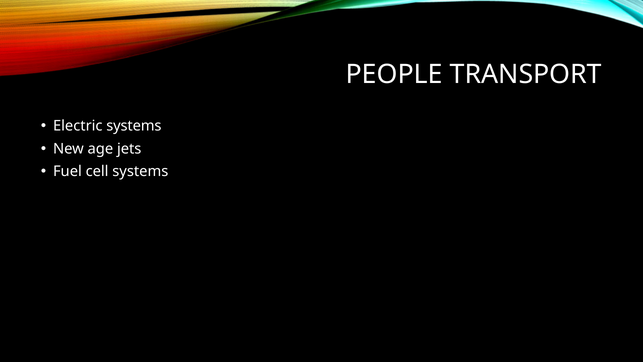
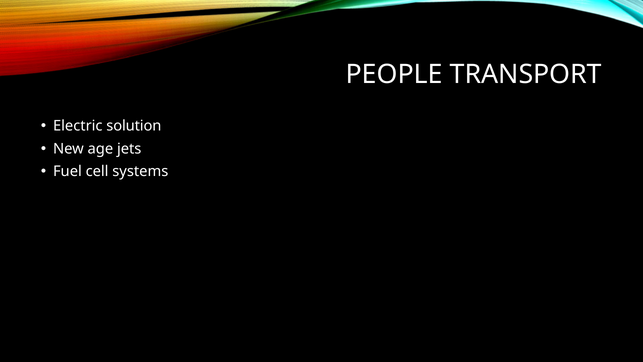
Electric systems: systems -> solution (134, 126)
